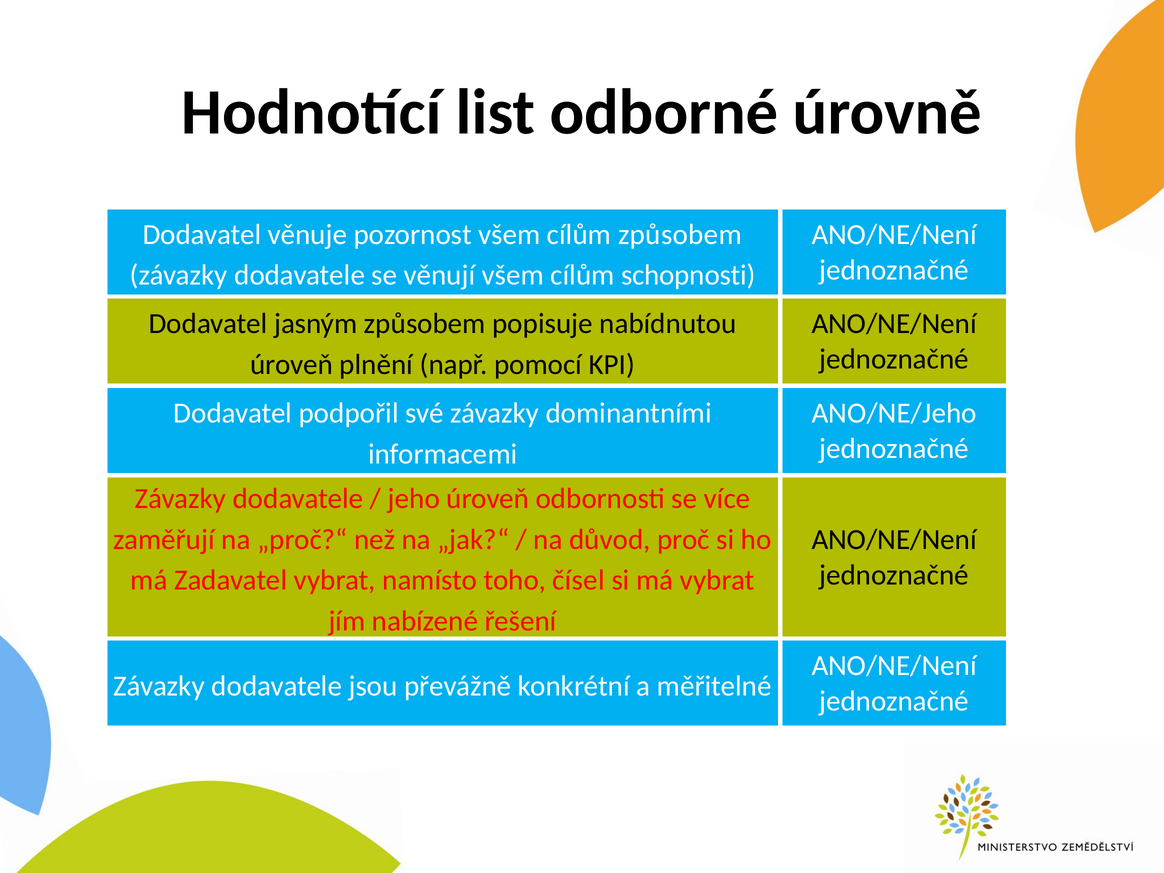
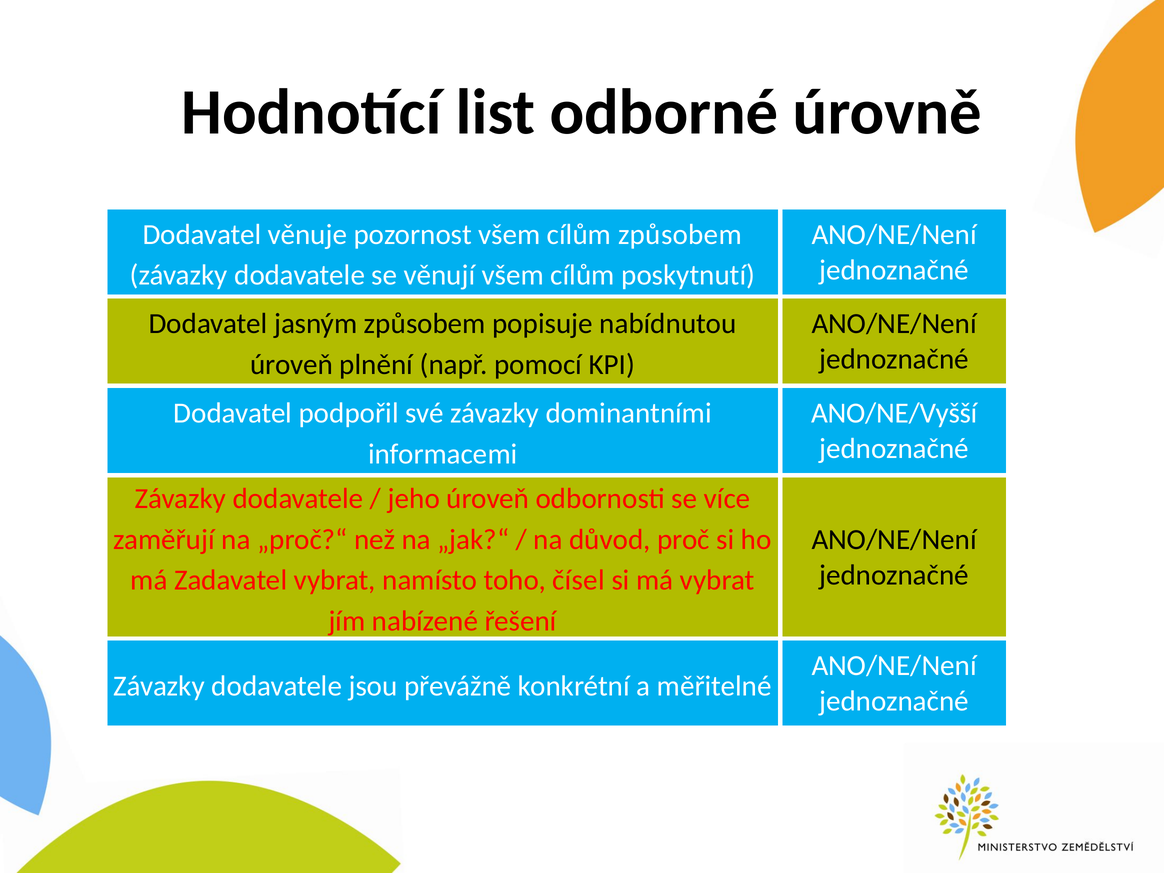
schopnosti: schopnosti -> poskytnutí (688, 275)
ANO/NE/Jeho: ANO/NE/Jeho -> ANO/NE/Vyšší (894, 413)
